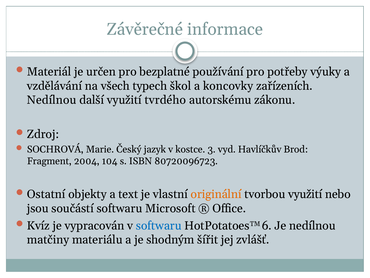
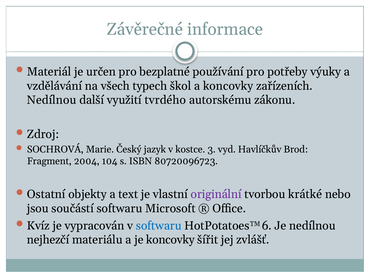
originální colour: orange -> purple (216, 194)
tvorbou využití: využití -> krátké (305, 194)
matčiny: matčiny -> nejhezčí (48, 239)
je shodným: shodným -> koncovky (170, 239)
